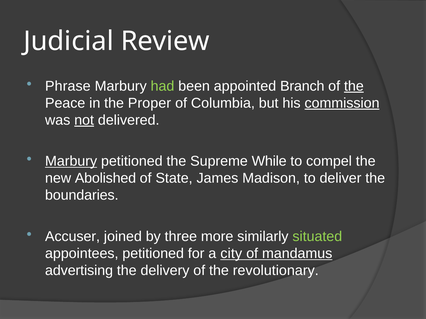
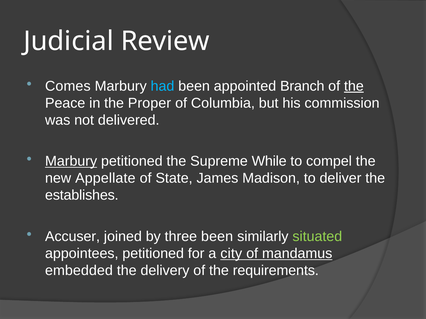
Phrase: Phrase -> Comes (68, 86)
had colour: light green -> light blue (163, 86)
commission underline: present -> none (342, 103)
not underline: present -> none (84, 120)
Abolished: Abolished -> Appellate (105, 178)
boundaries: boundaries -> establishes (82, 196)
three more: more -> been (217, 237)
advertising: advertising -> embedded (79, 271)
revolutionary: revolutionary -> requirements (276, 271)
